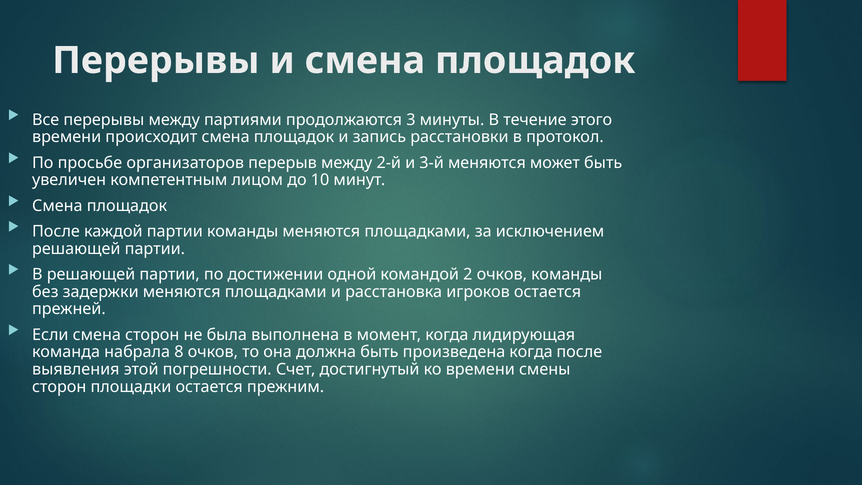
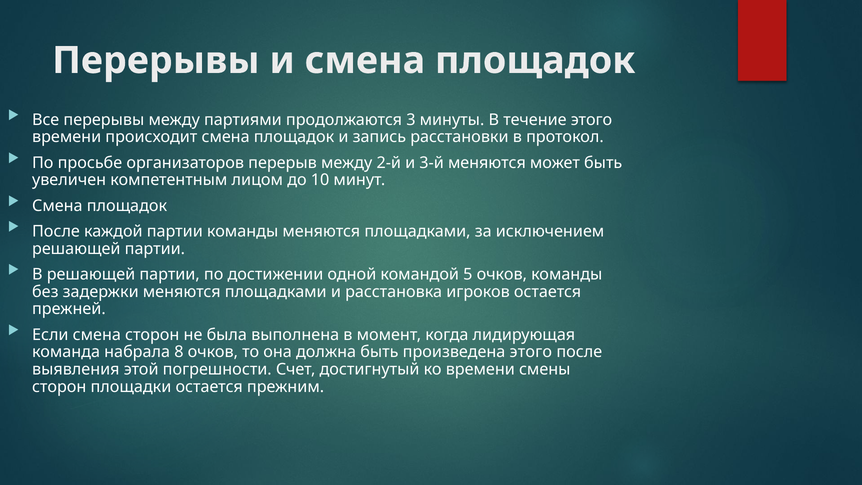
2: 2 -> 5 (468, 274)
произведена когда: когда -> этого (531, 352)
